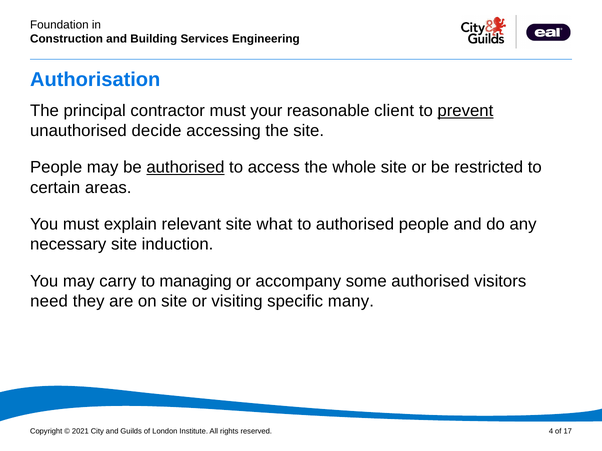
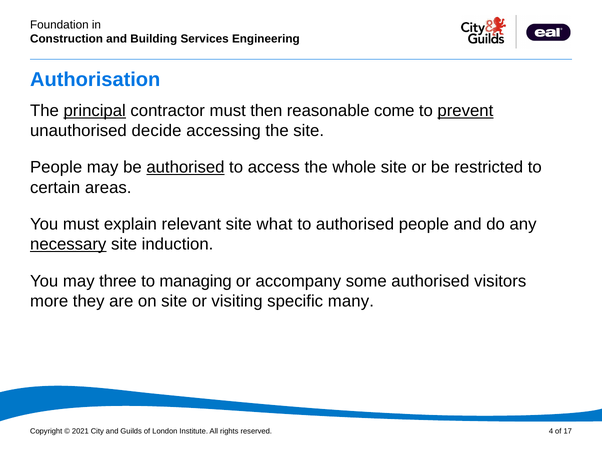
principal underline: none -> present (95, 111)
your: your -> then (266, 111)
client: client -> come (394, 111)
necessary underline: none -> present (68, 245)
carry: carry -> three (118, 281)
need: need -> more (49, 301)
